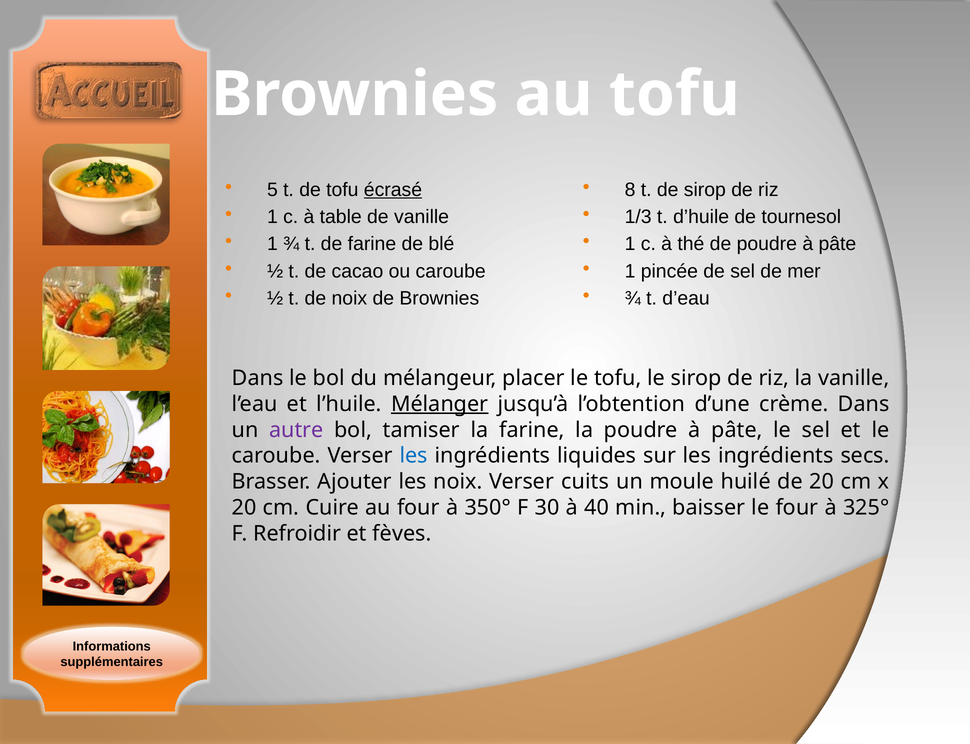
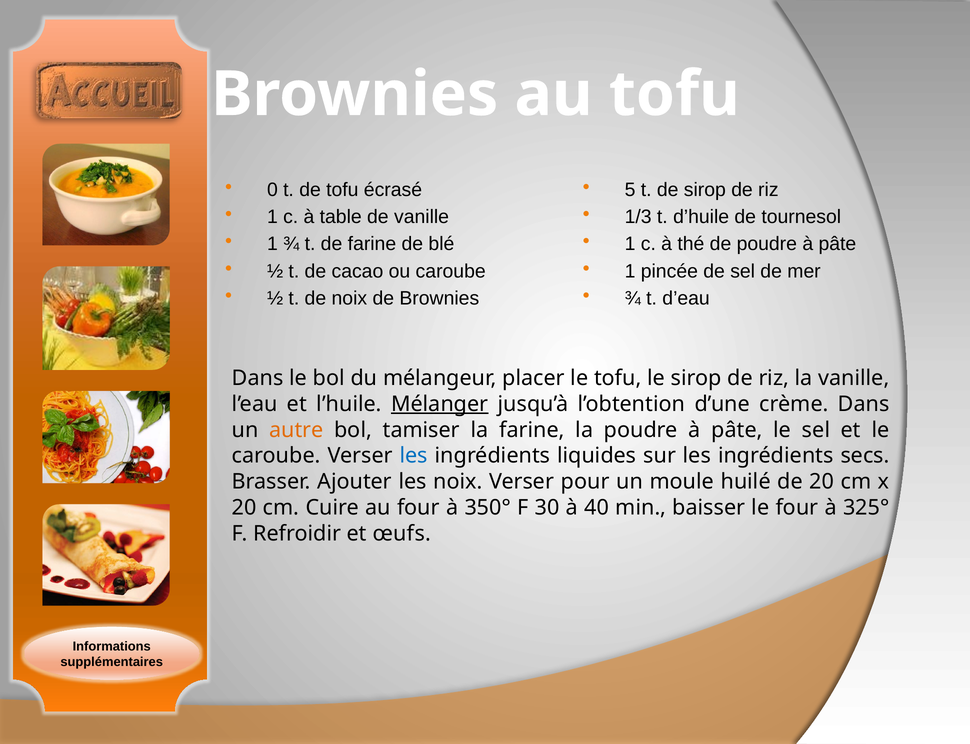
5: 5 -> 0 (272, 190)
écrasé underline: present -> none (393, 190)
8: 8 -> 5 (630, 190)
autre colour: purple -> orange (296, 430)
cuits: cuits -> pour (585, 481)
fèves: fèves -> œufs (402, 533)
